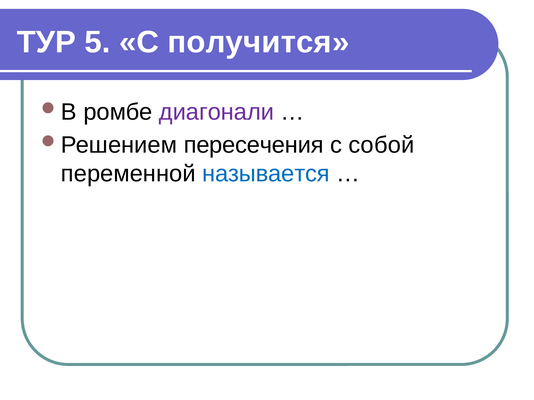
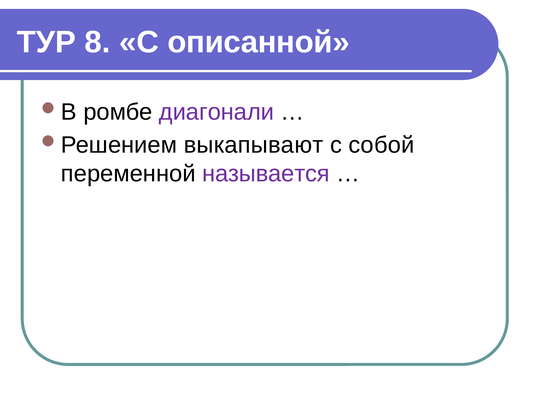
5: 5 -> 8 (97, 42)
получится: получится -> описанной (259, 42)
пересечения: пересечения -> выкапывают (253, 145)
называется colour: blue -> purple (266, 174)
